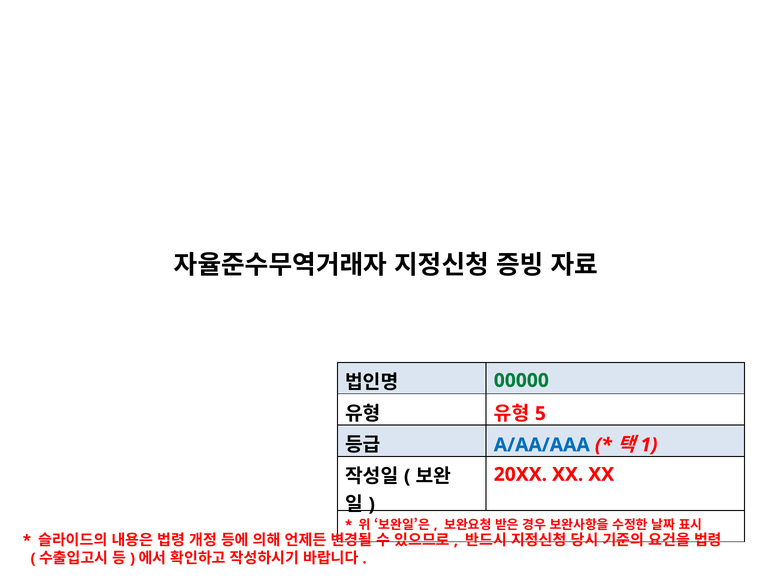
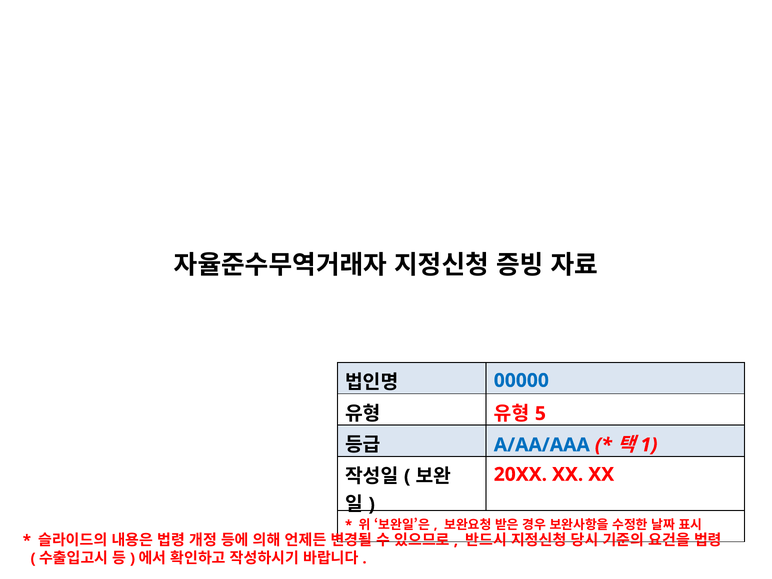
00000 colour: green -> blue (521, 381)
